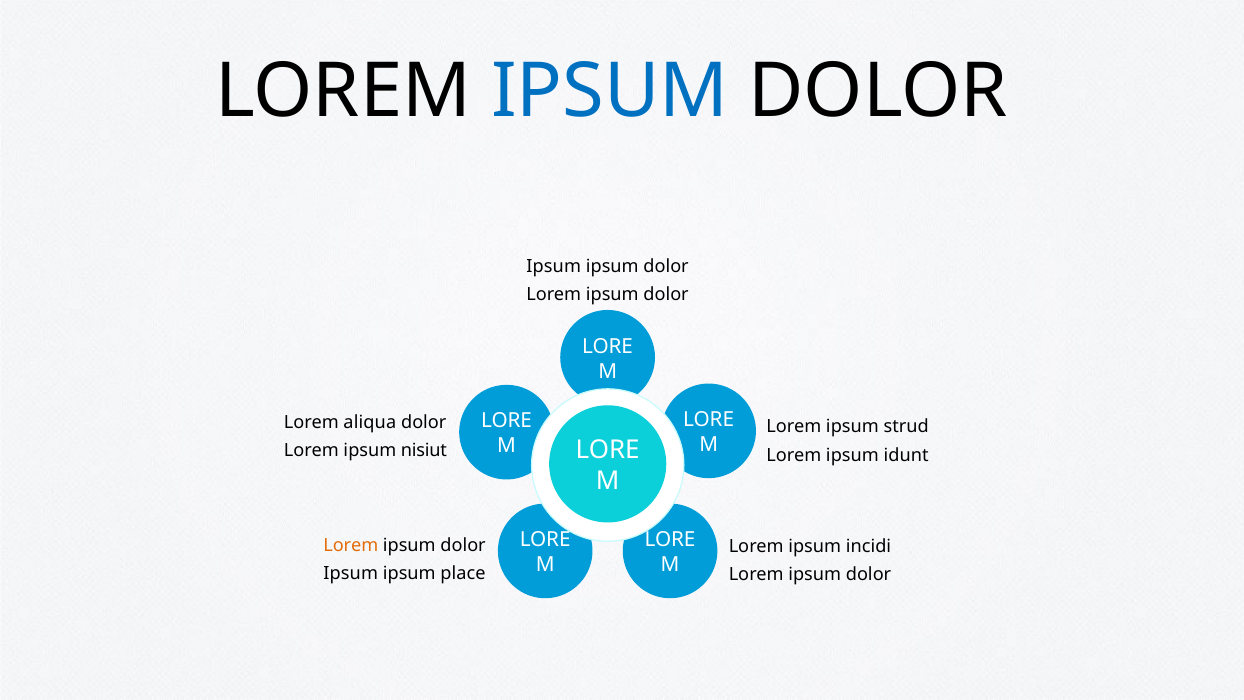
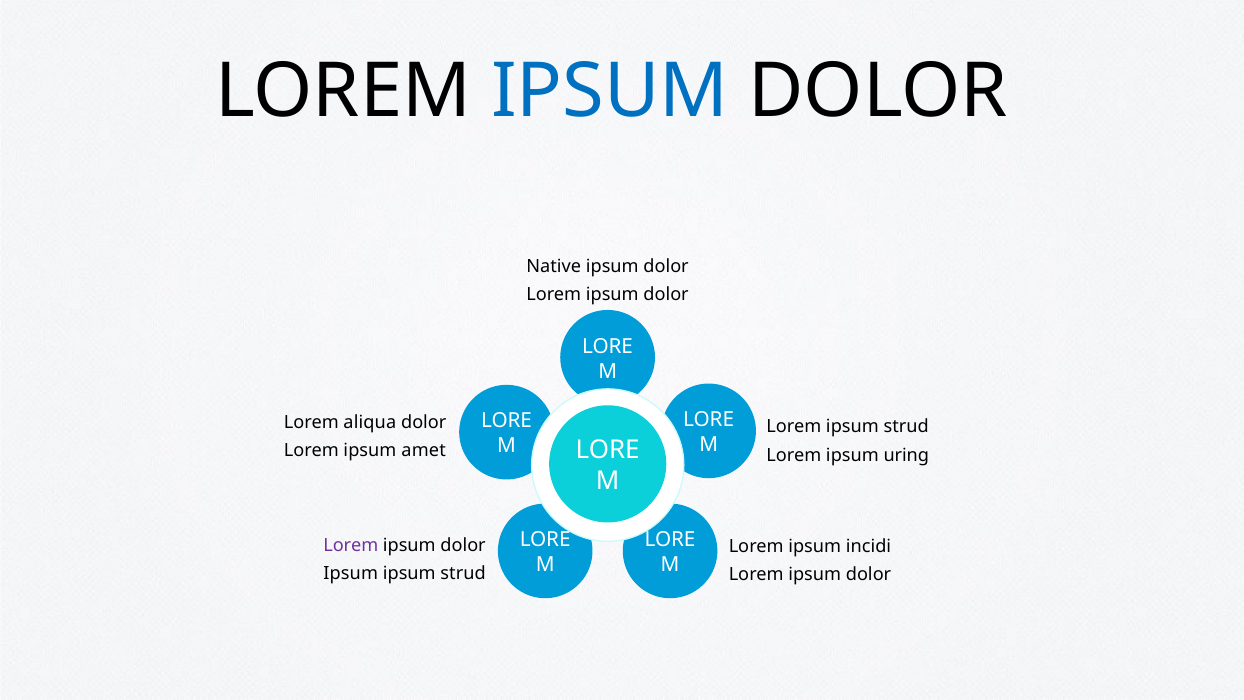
Ipsum: Ipsum -> Native (554, 266)
nisiut: nisiut -> amet (424, 451)
idunt: idunt -> uring (906, 455)
Lorem colour: orange -> purple (351, 545)
place: place -> strud (463, 574)
